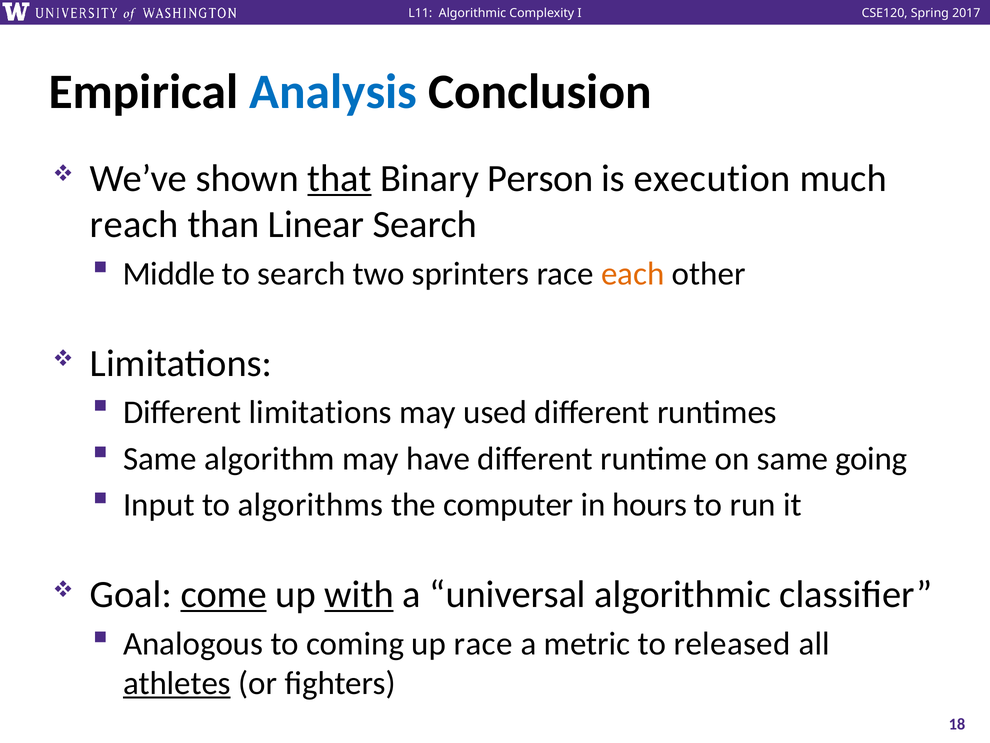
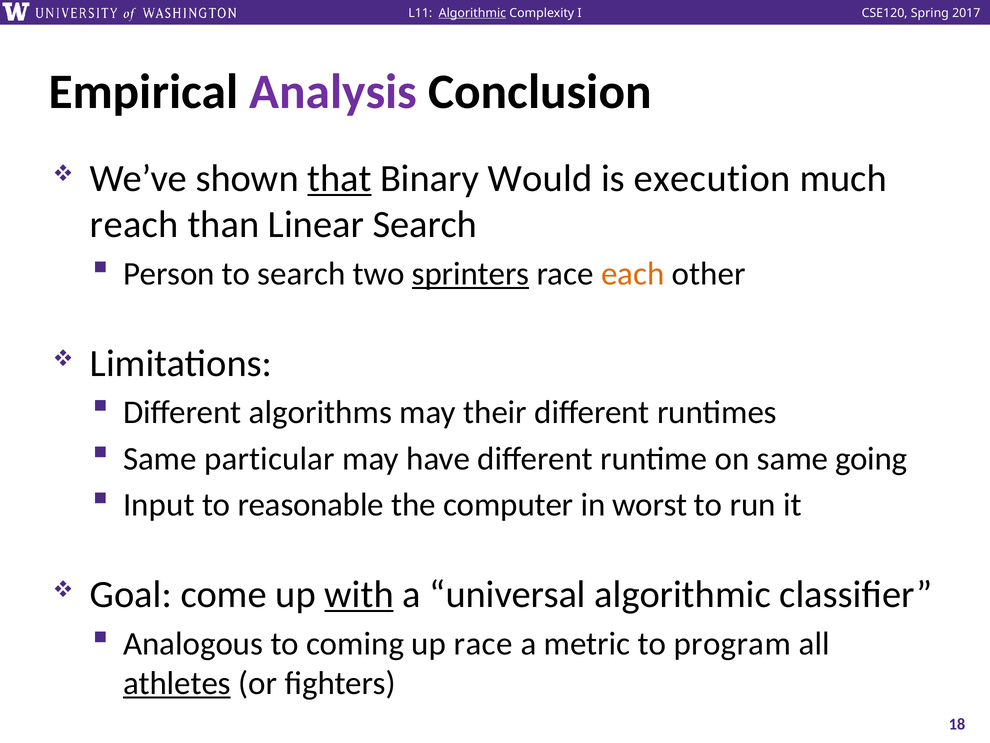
Algorithmic underline: none -> present (472, 13)
Analysis colour: blue -> purple (333, 92)
Person: Person -> Would (540, 178)
Middle: Middle -> Person (169, 274)
sprinters underline: none -> present (471, 274)
Different limitations: limitations -> algorithms (320, 412)
used: used -> their (495, 412)
algorithm: algorithm -> particular (270, 458)
algorithms: algorithms -> reasonable (311, 505)
hours: hours -> worst (650, 505)
come underline: present -> none (224, 594)
released: released -> program (732, 643)
